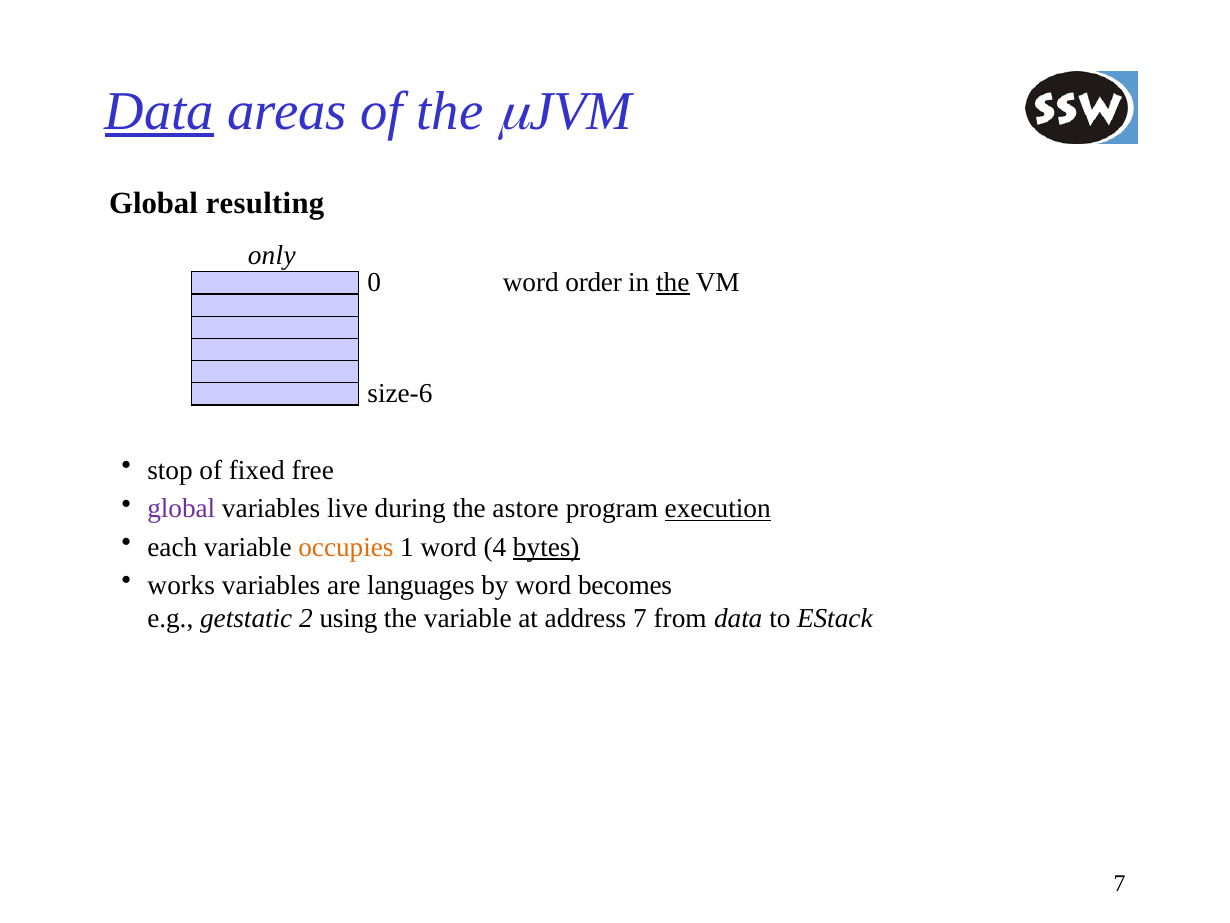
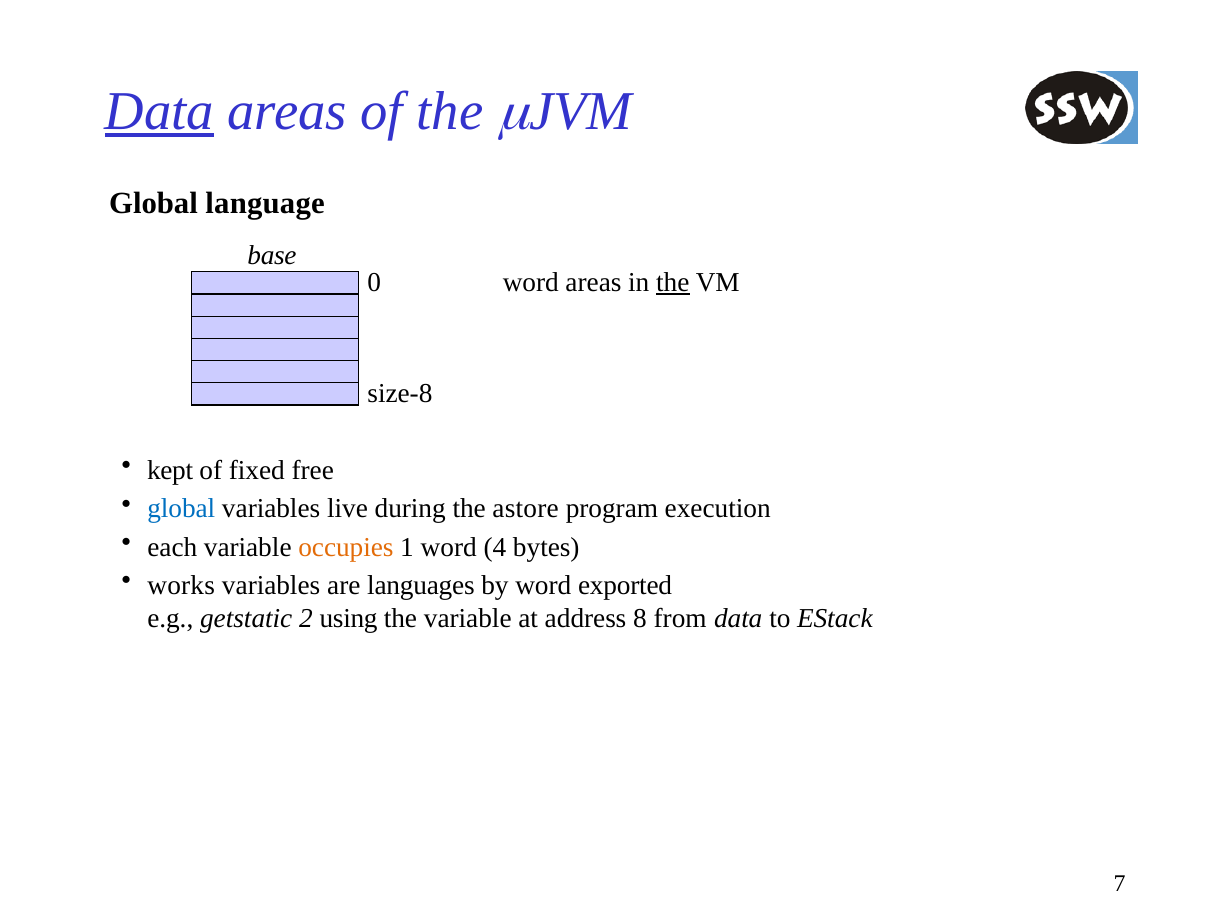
resulting: resulting -> language (265, 203)
only: only -> base (272, 255)
word order: order -> areas (594, 282)
size-6: size-6 -> size-8 (400, 393)
stop: stop -> kept (170, 470)
global colour: purple -> blue (181, 508)
execution underline: present -> none (718, 508)
bytes underline: present -> none (546, 547)
becomes: becomes -> exported (625, 585)
address 7: 7 -> 8 (640, 618)
